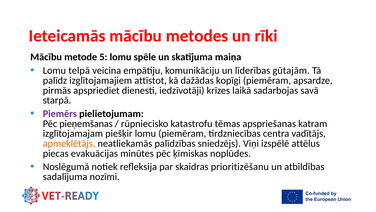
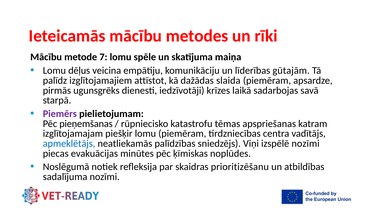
5: 5 -> 7 (103, 57)
telpā: telpā -> dēļus (79, 70)
kopīgi: kopīgi -> slaida (228, 80)
apspriediet: apspriediet -> ugunsgrēks (96, 90)
apmeklētājs colour: orange -> blue (69, 143)
izspēlē attēlus: attēlus -> nozīmi (306, 143)
